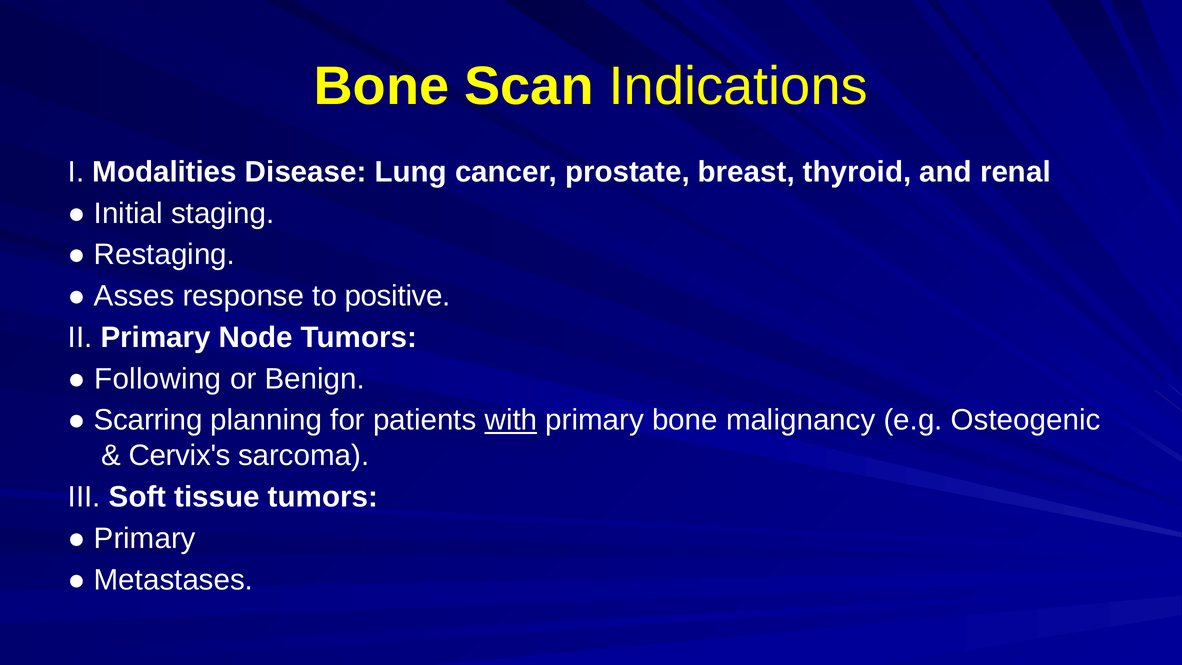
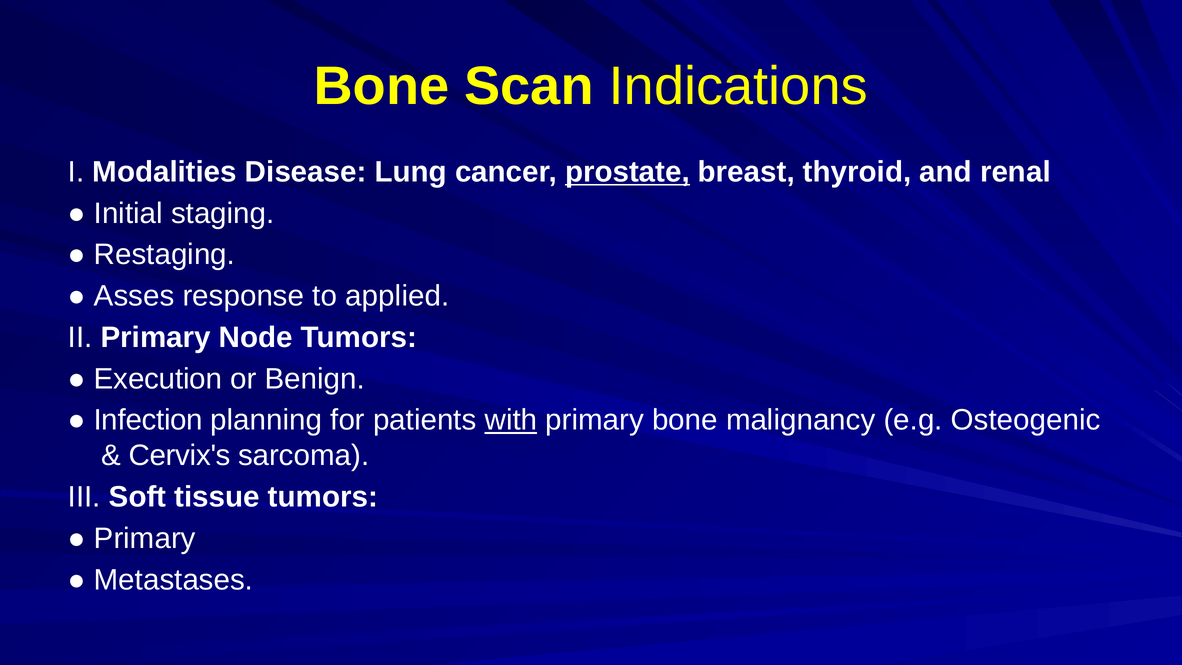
prostate underline: none -> present (627, 172)
positive: positive -> applied (397, 296)
Following: Following -> Execution (158, 379)
Scarring: Scarring -> Infection (148, 420)
